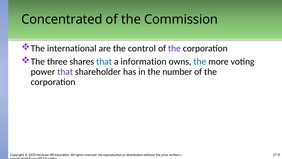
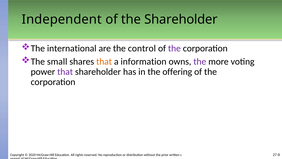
Concentrated: Concentrated -> Independent (62, 19)
the Commission: Commission -> Shareholder (181, 19)
three: three -> small (57, 61)
that colour: blue -> orange (104, 61)
the colour: blue -> purple (200, 61)
number: number -> offering (177, 72)
